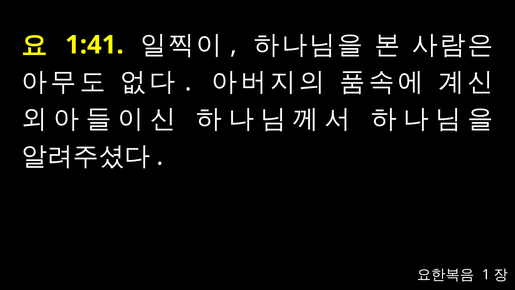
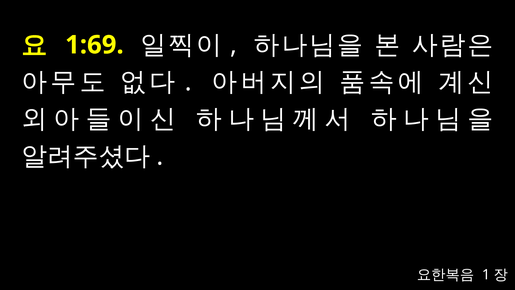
1:41: 1:41 -> 1:69 (94, 45)
